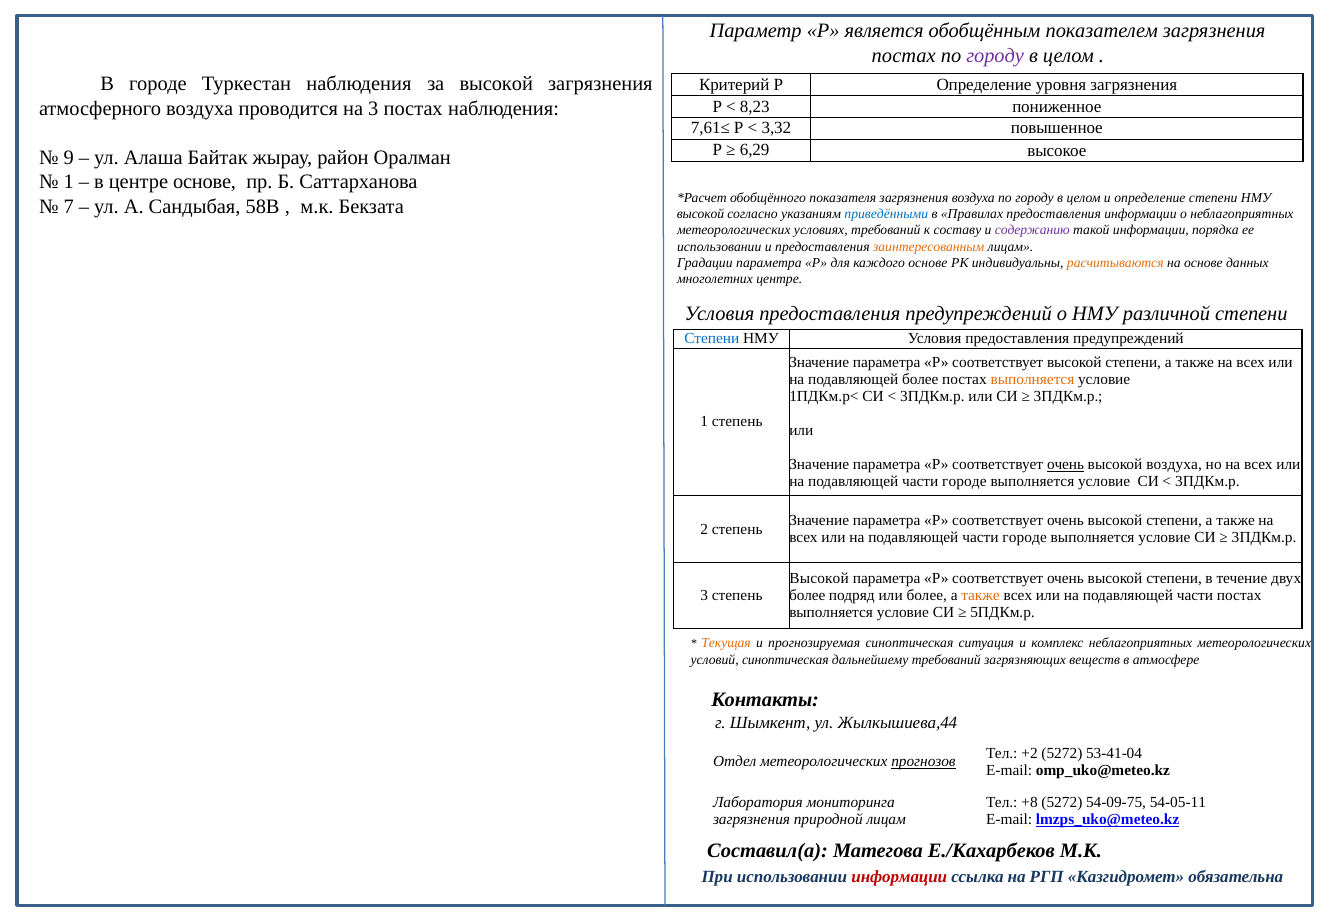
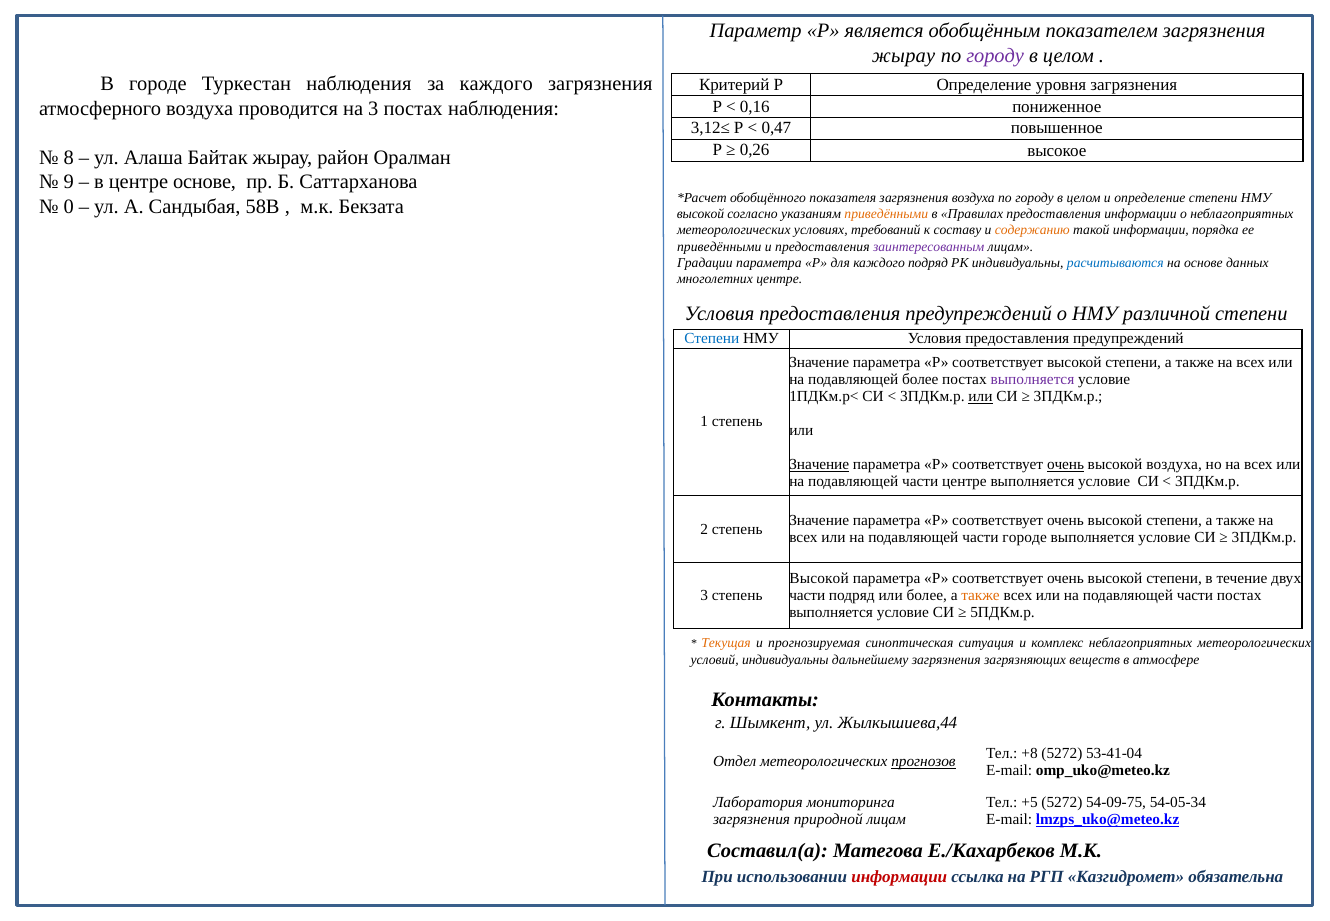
постах: постах -> жырау (904, 56)
за высокой: высокой -> каждого (496, 84)
8,23: 8,23 -> 0,16 (755, 106)
7,61≤: 7,61≤ -> 3,12≤ (710, 128)
3,32: 3,32 -> 0,47 (776, 128)
6,29: 6,29 -> 0,26 (755, 150)
9: 9 -> 8 (69, 157)
1: 1 -> 9 (69, 182)
7: 7 -> 0 (69, 206)
приведёнными colour: blue -> orange (886, 214)
содержанию colour: purple -> orange (1032, 230)
использовании: использовании -> приведёнными (719, 246)
заинтересованным colour: orange -> purple (929, 246)
каждого основе: основе -> подряд (928, 263)
расчитываются colour: orange -> blue (1115, 263)
выполняется colour: orange -> purple (1032, 379)
или underline: none -> present (980, 396)
Значение underline: none -> present (819, 464)
городе: городе -> центре (964, 481)
более: более -> части (807, 595)
условий синоптическая: синоптическая -> индивидуальны (785, 660)
дальнейшему требований: требований -> загрязнения (946, 660)
+2: +2 -> +8 (1030, 753)
+8: +8 -> +5 (1030, 802)
54-05-11: 54-05-11 -> 54-05-34 (1178, 802)
